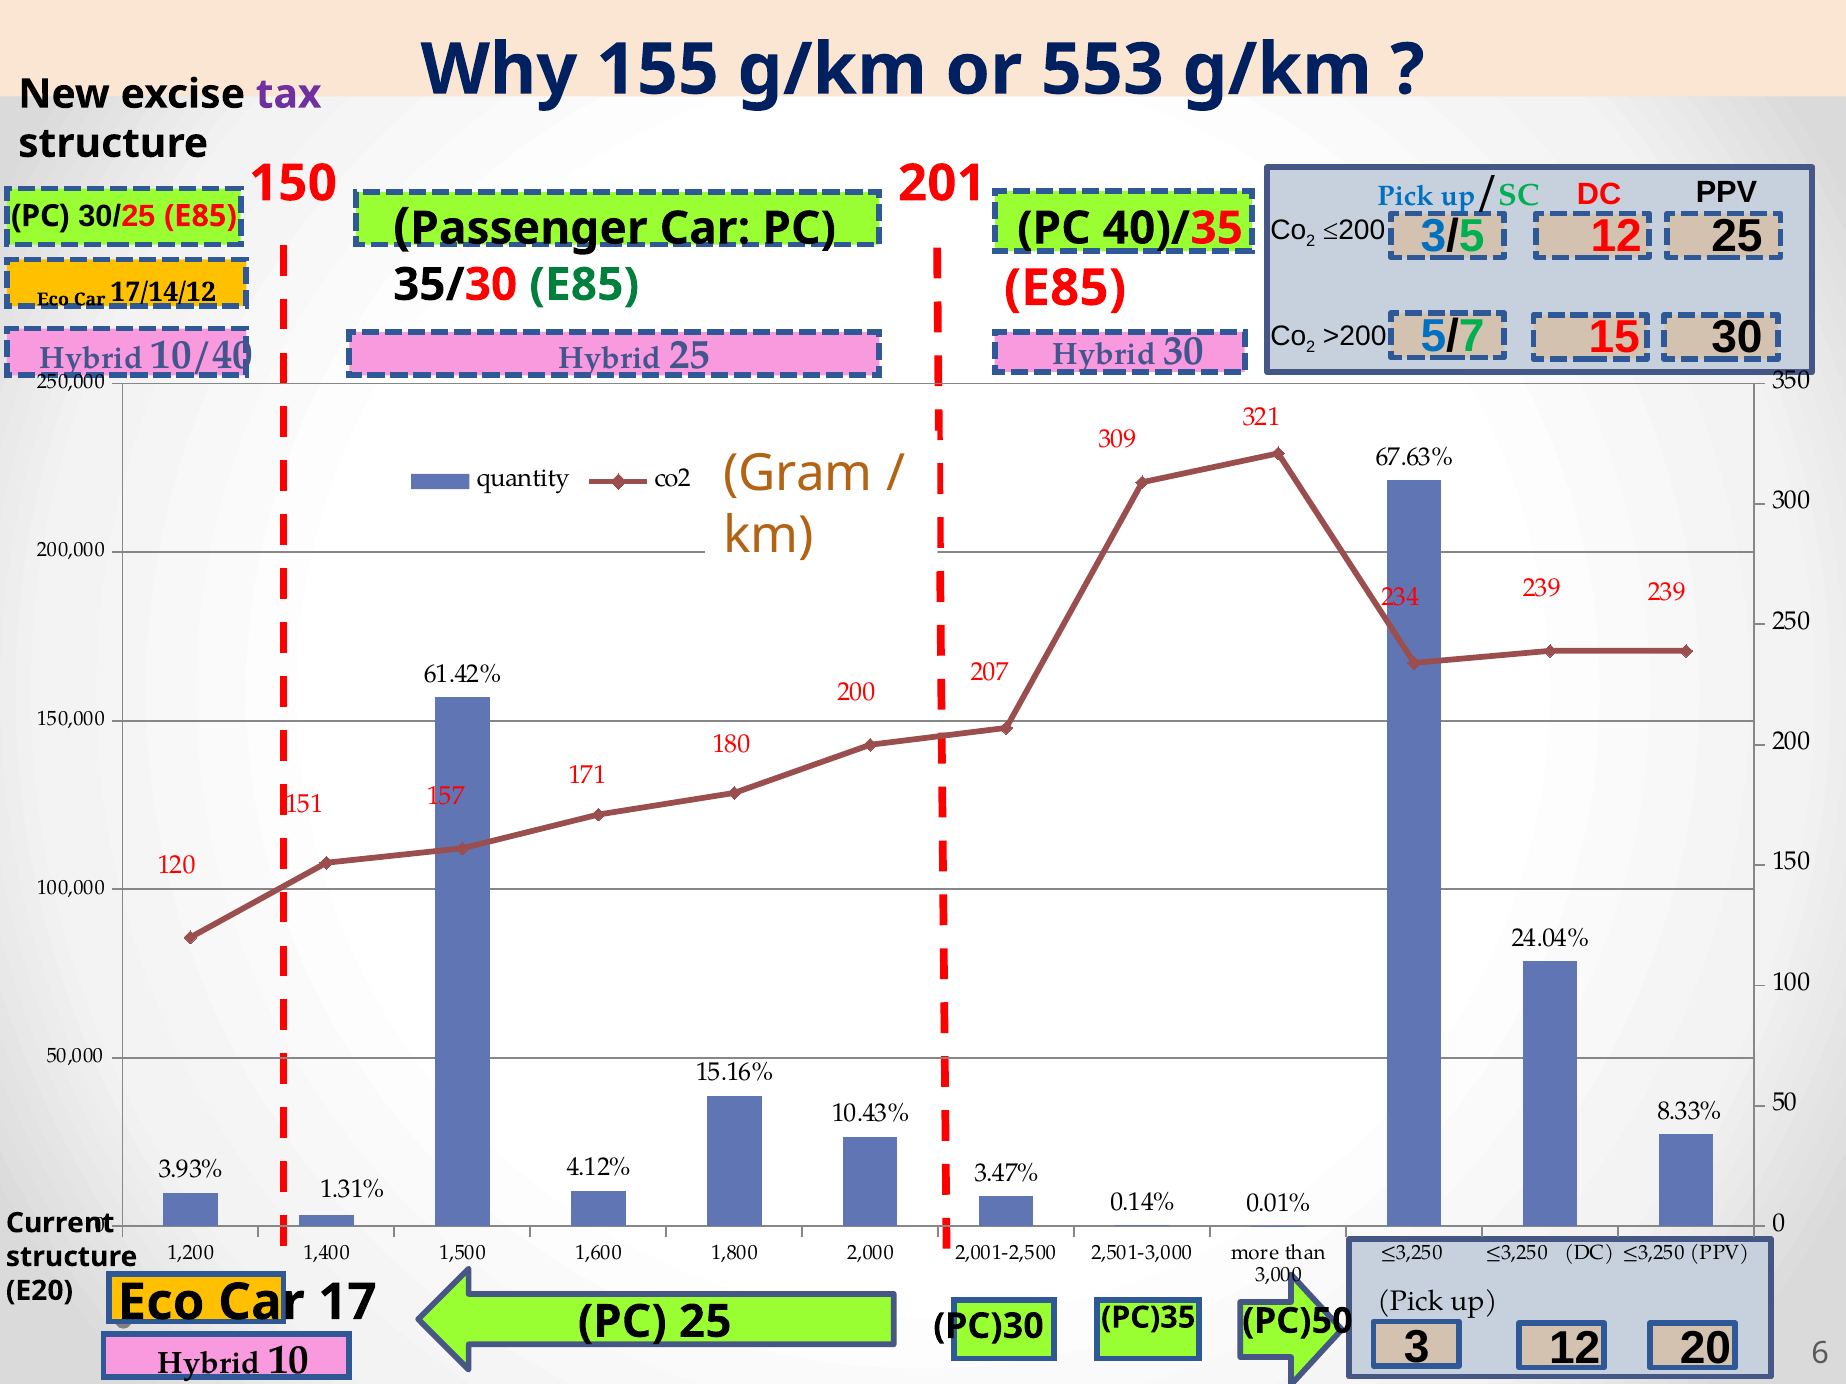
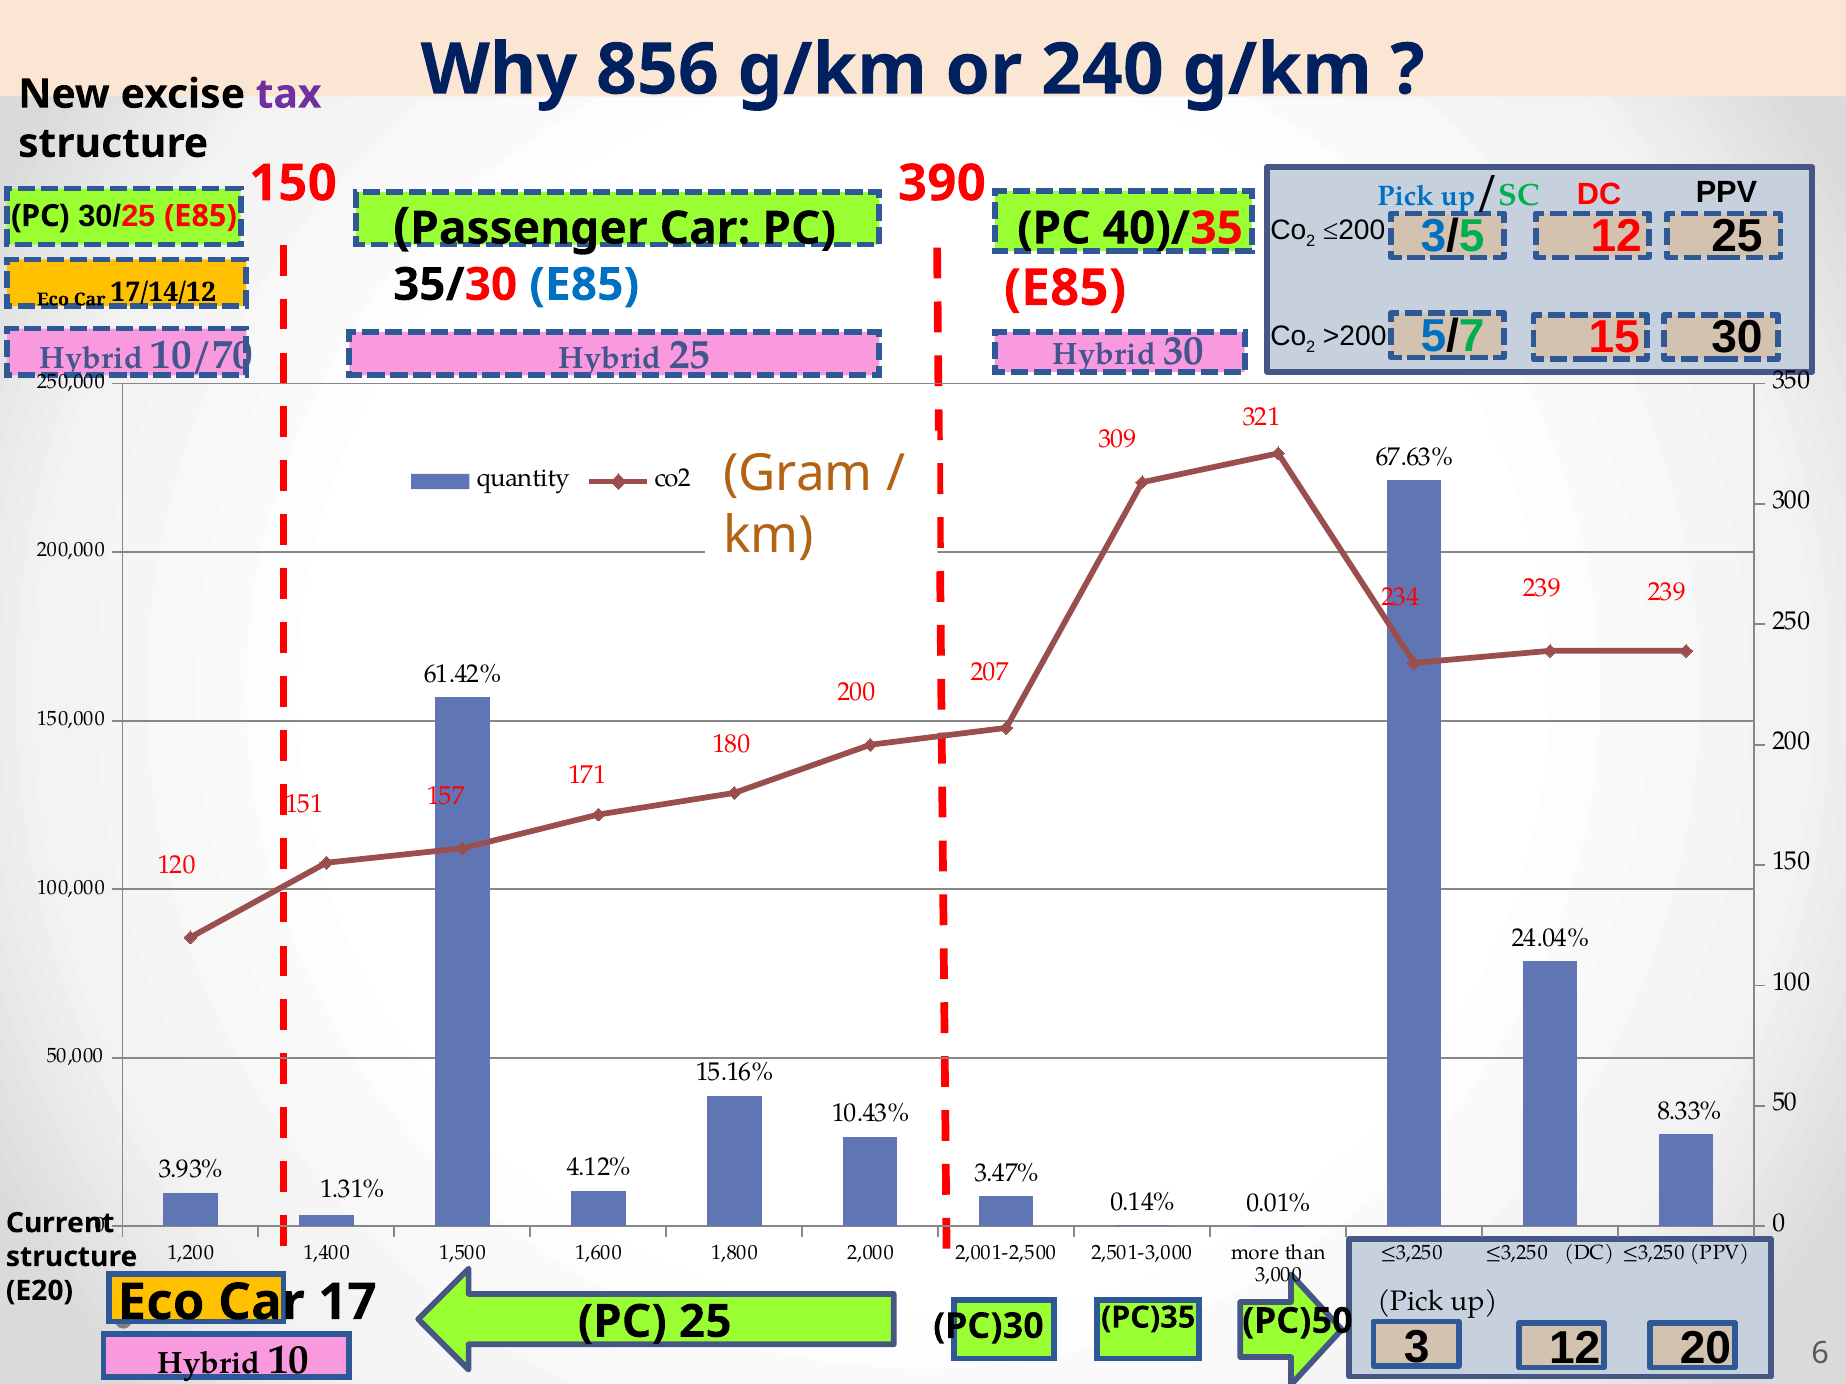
155: 155 -> 856 (657, 70)
553: 553 -> 240 (1102, 70)
201: 201 -> 390 (942, 183)
E85 colour: green -> blue (584, 285)
10/40: 10/40 -> 10/70 (202, 355)
